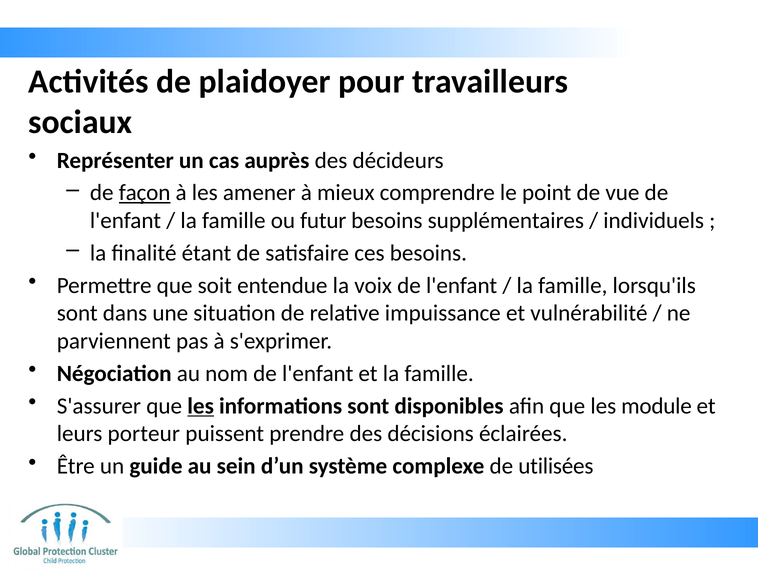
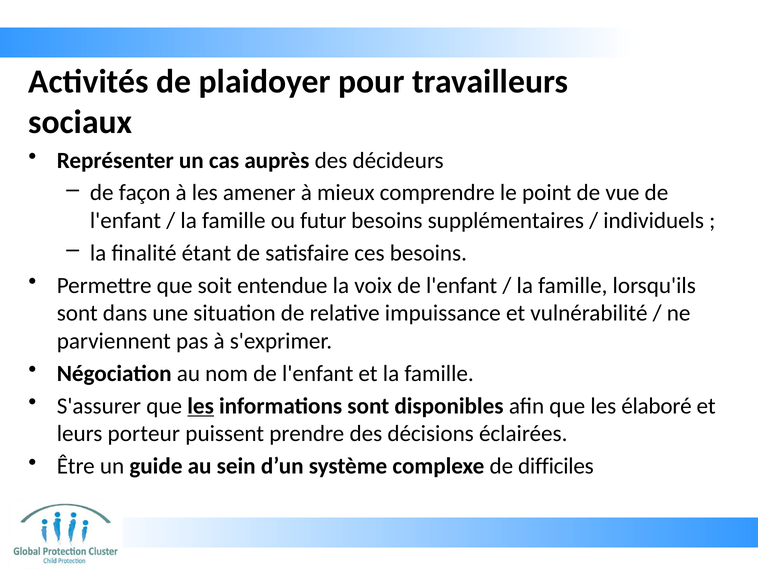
façon underline: present -> none (145, 193)
module: module -> élaboré (656, 406)
utilisées: utilisées -> difficiles (556, 466)
